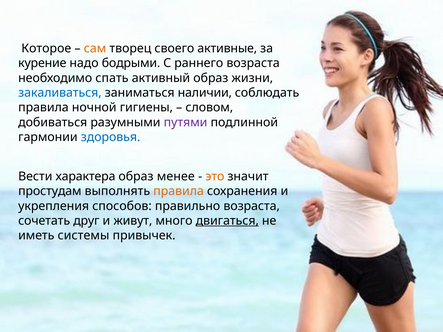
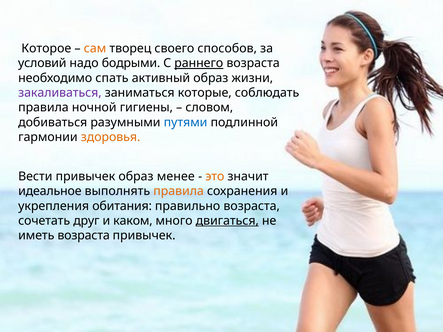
активные: активные -> способов (227, 49)
курение: курение -> условий (42, 63)
раннего underline: none -> present (199, 63)
закаливаться colour: blue -> purple (60, 93)
наличии: наличии -> которые (205, 93)
путями colour: purple -> blue (186, 122)
здоровья colour: blue -> orange (111, 137)
Вести характера: характера -> привычек (85, 177)
простудам: простудам -> идеальное (50, 191)
способов: способов -> обитания (122, 206)
живут: живут -> каком (133, 221)
иметь системы: системы -> возраста (84, 236)
